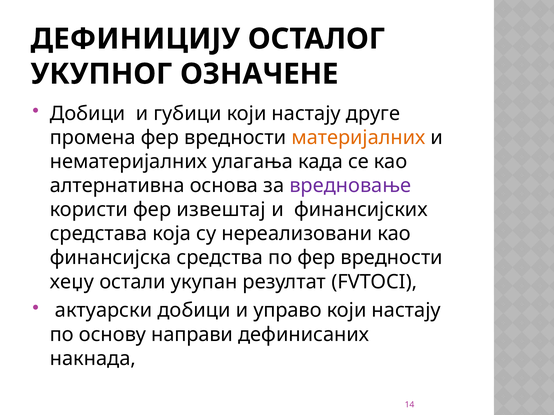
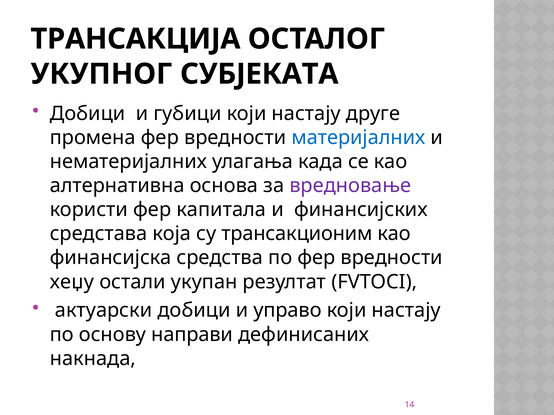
ДЕФИНИЦИЈУ: ДЕФИНИЦИЈУ -> ТРАНСАКЦИЈА (136, 39)
ОЗНАЧЕНЕ: ОЗНАЧЕНЕ -> СУБЈЕКАТА (259, 74)
материјалних colour: orange -> blue (358, 138)
извештај: извештај -> капитала (221, 210)
нереализовани: нереализовани -> трансакционим (297, 234)
